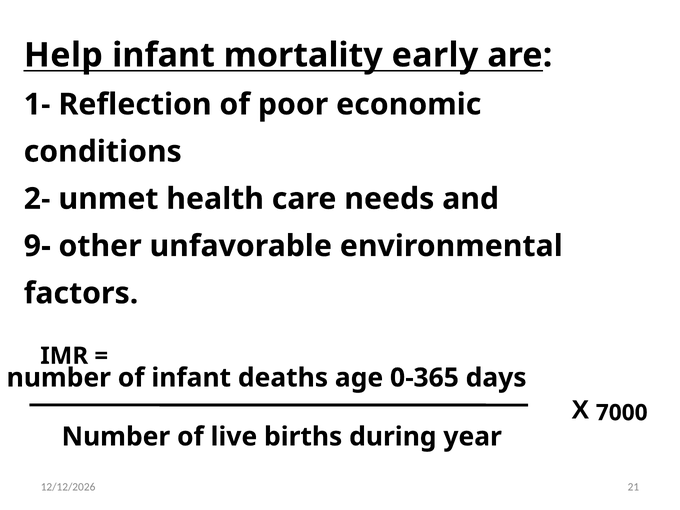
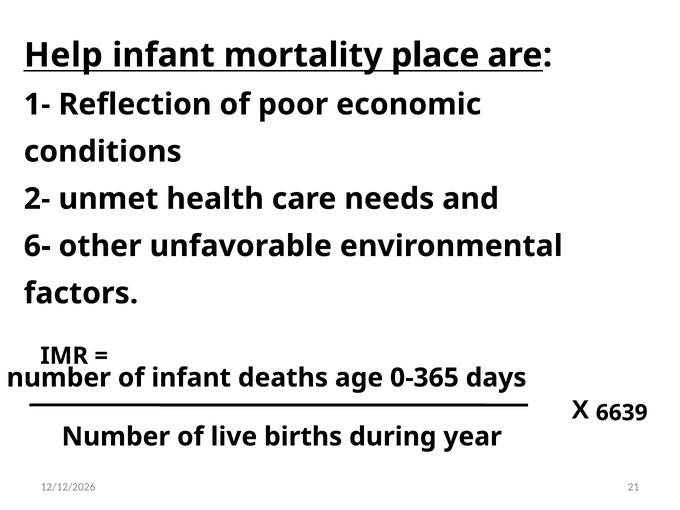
early: early -> place (435, 55)
9-: 9- -> 6- (37, 246)
7000: 7000 -> 6639 (622, 413)
